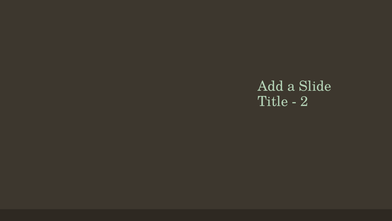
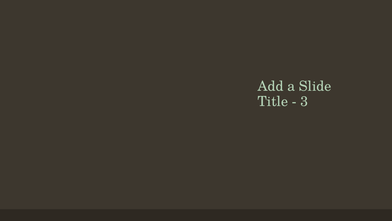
2: 2 -> 3 (304, 101)
